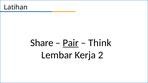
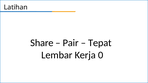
Pair underline: present -> none (71, 43)
Think: Think -> Tepat (100, 43)
2: 2 -> 0 (101, 55)
